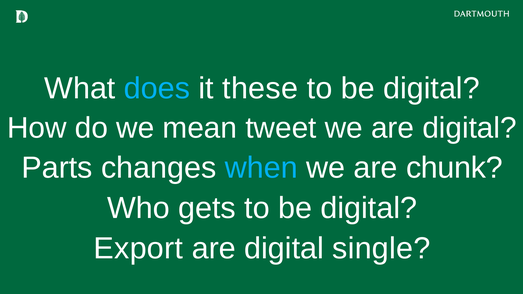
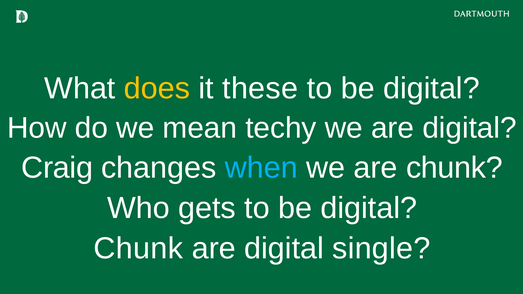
does colour: light blue -> yellow (157, 88)
tweet: tweet -> techy (281, 128)
Parts: Parts -> Craig (57, 168)
Export: Export -> Chunk (138, 248)
